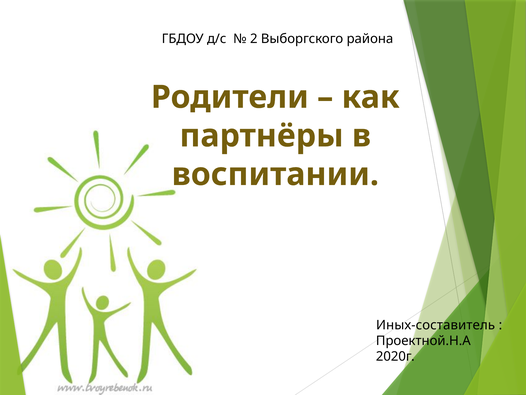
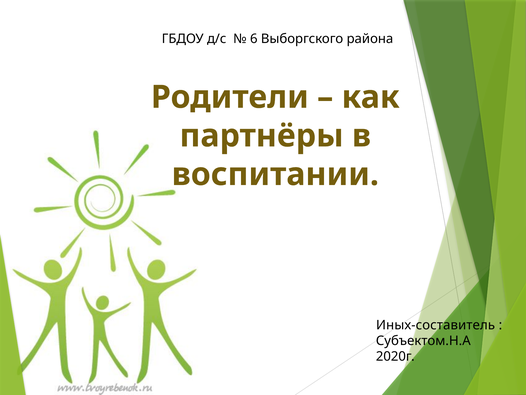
2: 2 -> 6 (254, 39)
Проектной.Н.А: Проектной.Н.А -> Субъектом.Н.А (423, 340)
